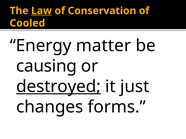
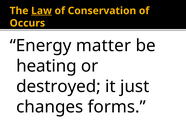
Cooled: Cooled -> Occurs (27, 23)
causing: causing -> heating (46, 66)
destroyed underline: present -> none (58, 87)
